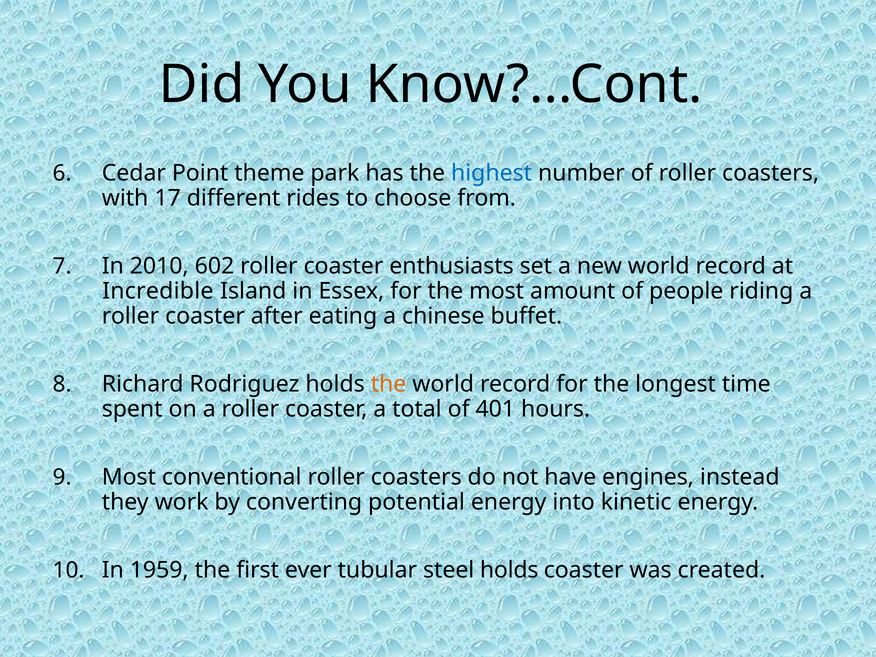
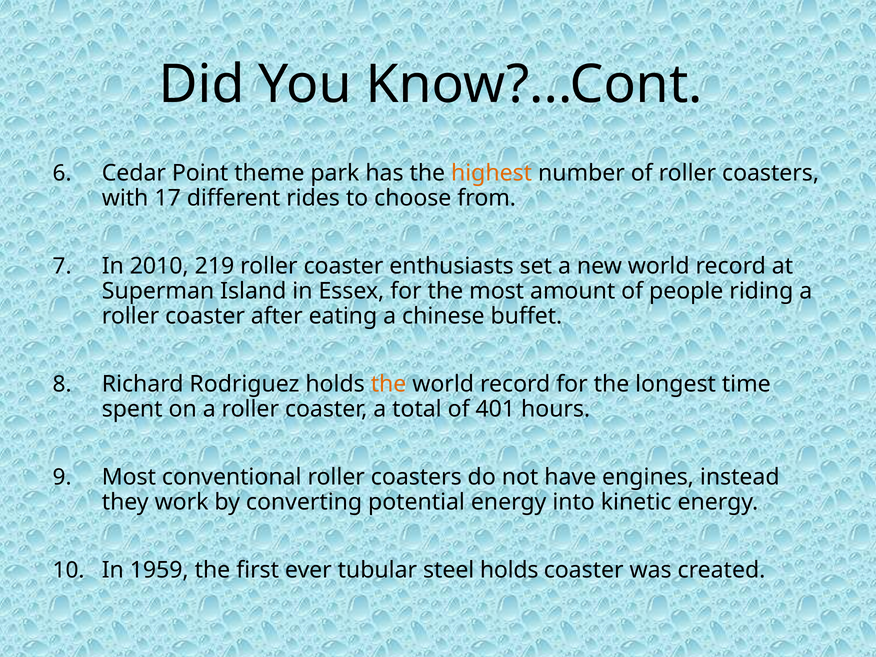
highest colour: blue -> orange (492, 173)
602: 602 -> 219 (214, 266)
Incredible: Incredible -> Superman (158, 291)
